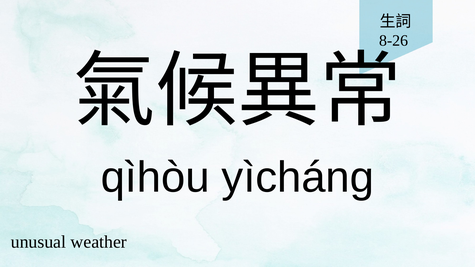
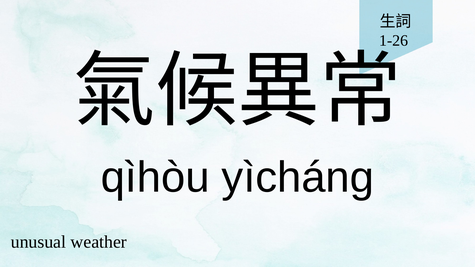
8-26: 8-26 -> 1-26 (394, 41)
